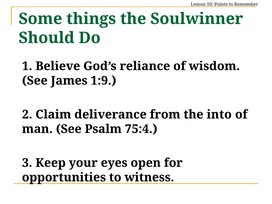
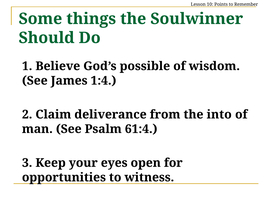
reliance: reliance -> possible (145, 66)
1:9: 1:9 -> 1:4 (103, 81)
75:4: 75:4 -> 61:4 (141, 129)
